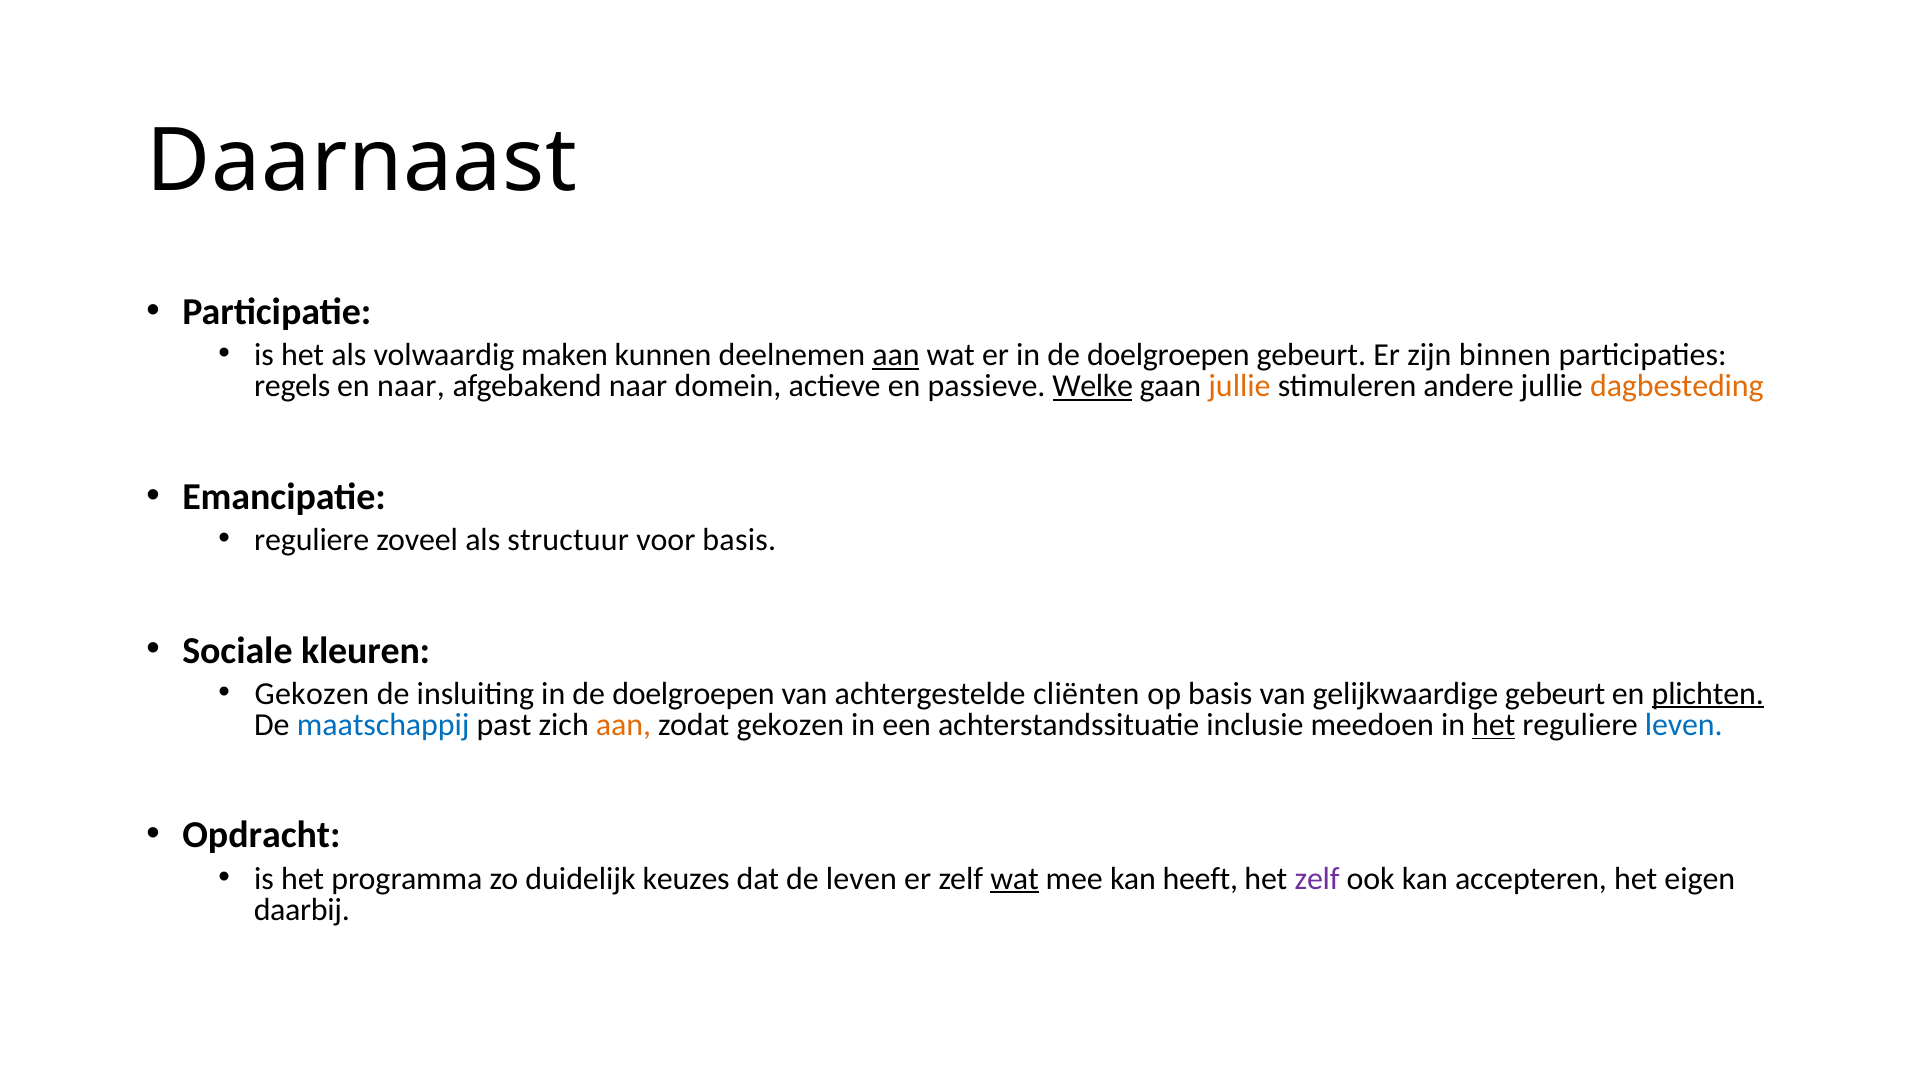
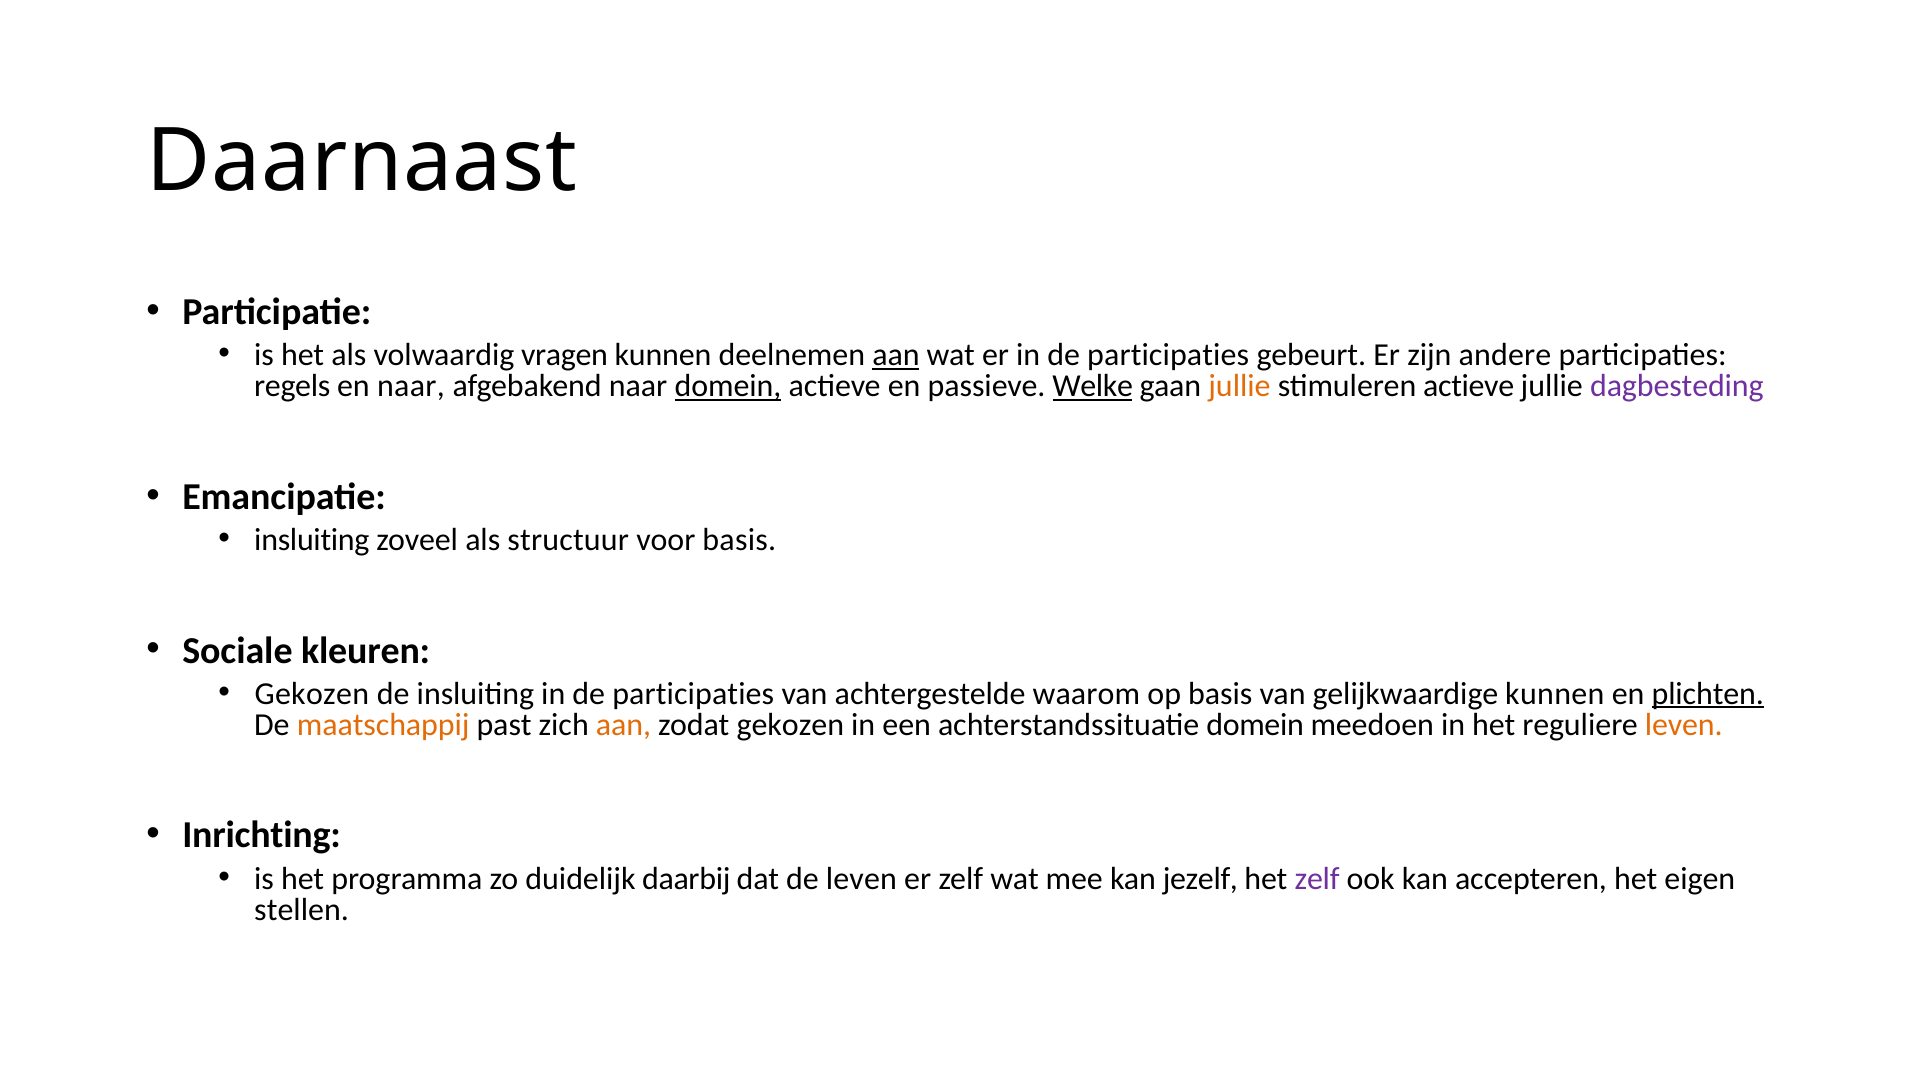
maken: maken -> vragen (565, 355)
er in de doelgroepen: doelgroepen -> participaties (1168, 355)
binnen: binnen -> andere (1505, 355)
domein underline: none -> present (728, 386)
stimuleren andere: andere -> actieve (1469, 386)
dagbesteding colour: orange -> purple (1677, 386)
reguliere: reguliere -> insluiting (312, 540)
insluiting in de doelgroepen: doelgroepen -> participaties (693, 693)
cliënten: cliënten -> waarom (1086, 693)
gelijkwaardige gebeurt: gebeurt -> kunnen (1555, 693)
maatschappij colour: blue -> orange (383, 724)
achterstandssituatie inclusie: inclusie -> domein (1255, 724)
het underline: present -> none (1494, 724)
leven colour: blue -> orange (1684, 724)
Opdracht: Opdracht -> Inrichting (262, 835)
keuzes: keuzes -> daarbij (686, 878)
wat underline: present -> none (1015, 878)
heeft: heeft -> jezelf (1200, 878)
daarbij: daarbij -> stellen (302, 909)
